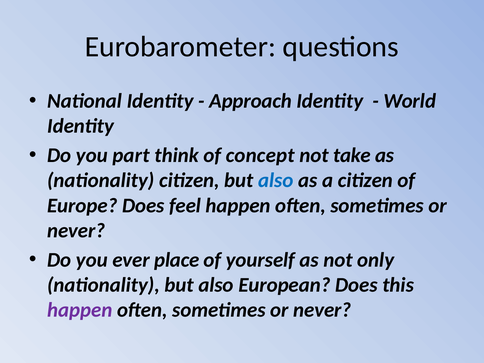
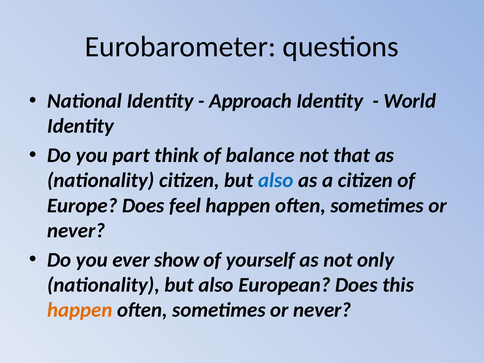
concept: concept -> balance (260, 155)
take: take -> that (352, 155)
place: place -> show (177, 260)
happen colour: purple -> orange (80, 310)
